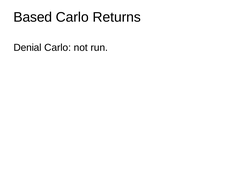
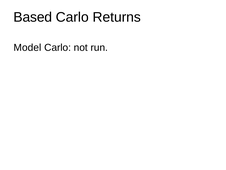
Denial: Denial -> Model (27, 47)
